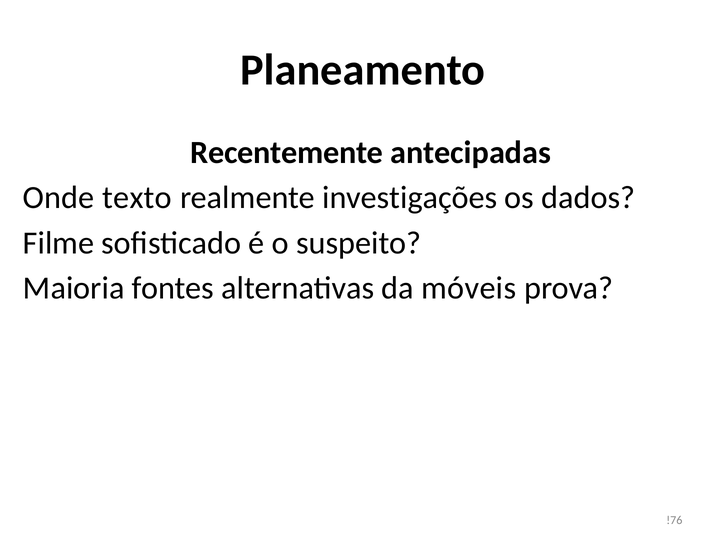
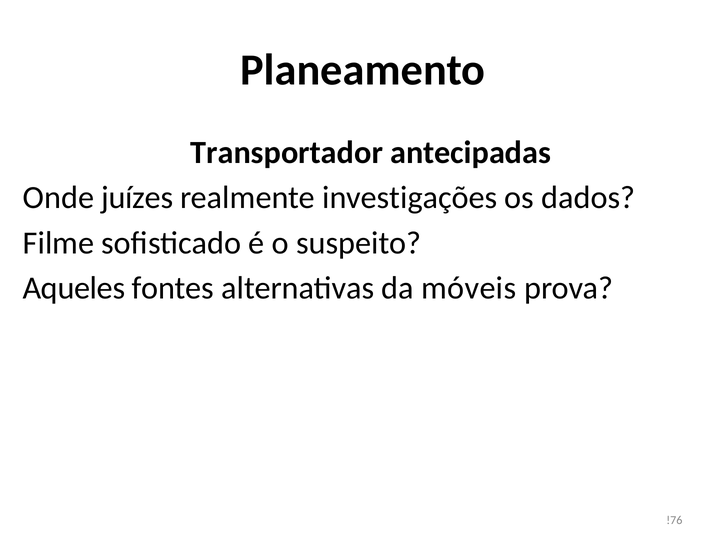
Recentemente: Recentemente -> Transportador (287, 152)
texto: texto -> juízes (137, 197)
Maioria: Maioria -> Aqueles (74, 288)
